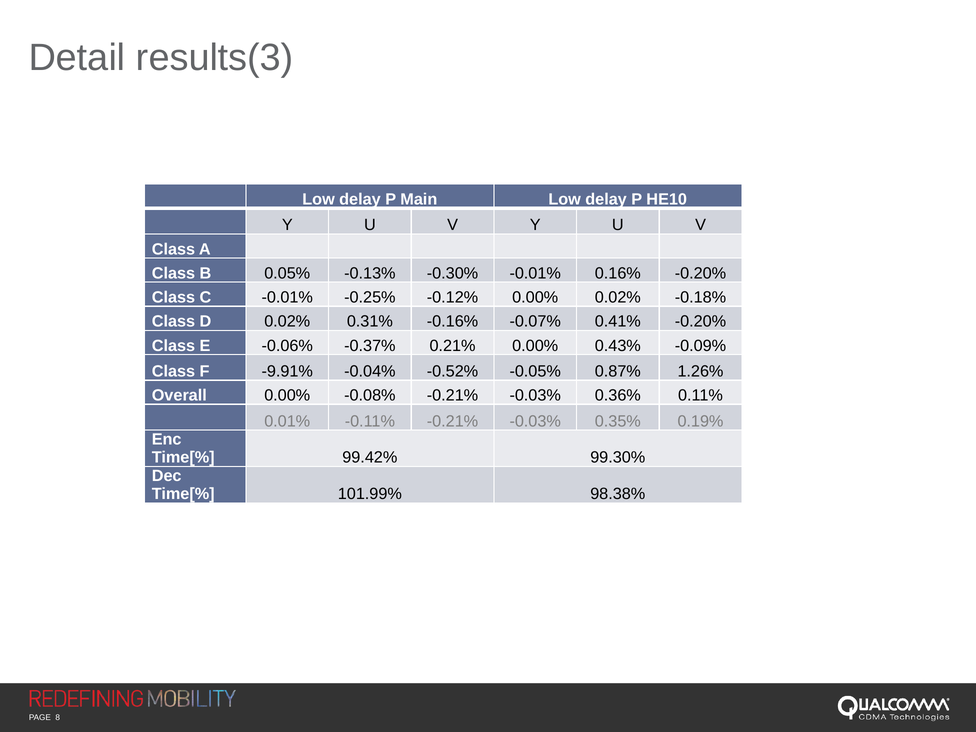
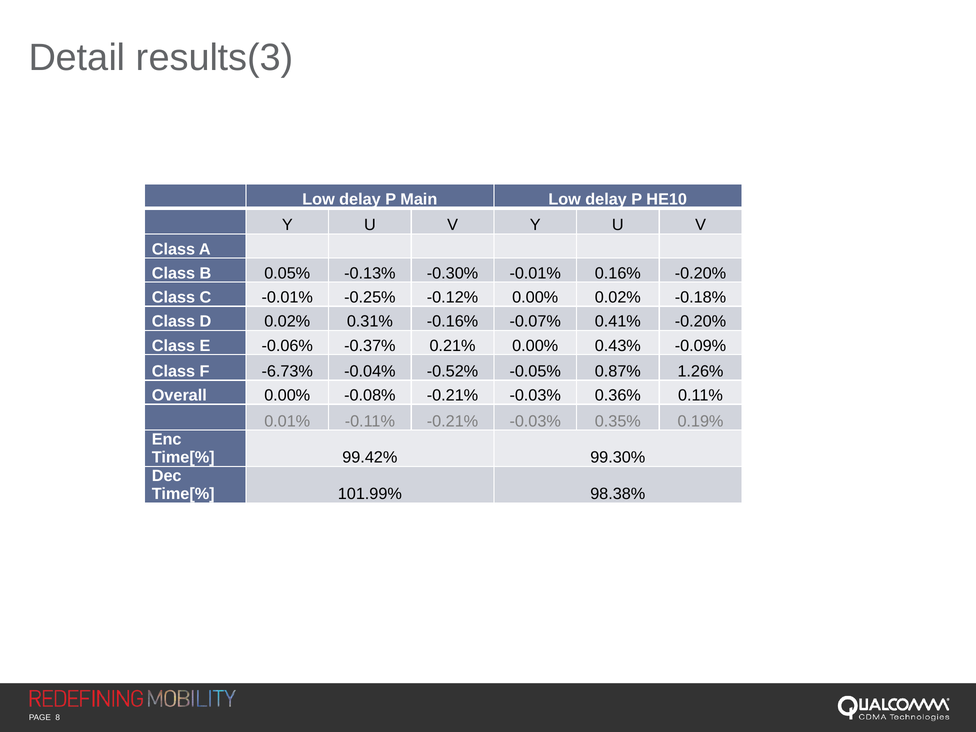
-9.91%: -9.91% -> -6.73% (287, 371)
